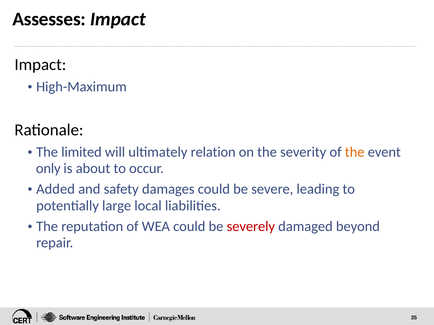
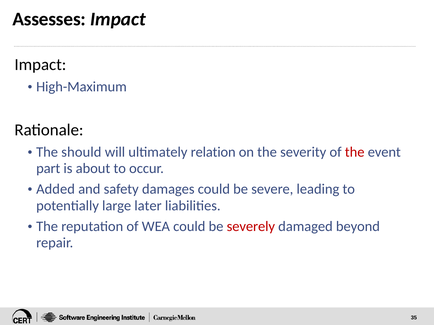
limited: limited -> should (81, 152)
the colour: orange -> red (355, 152)
only: only -> part (48, 169)
local: local -> later (148, 206)
